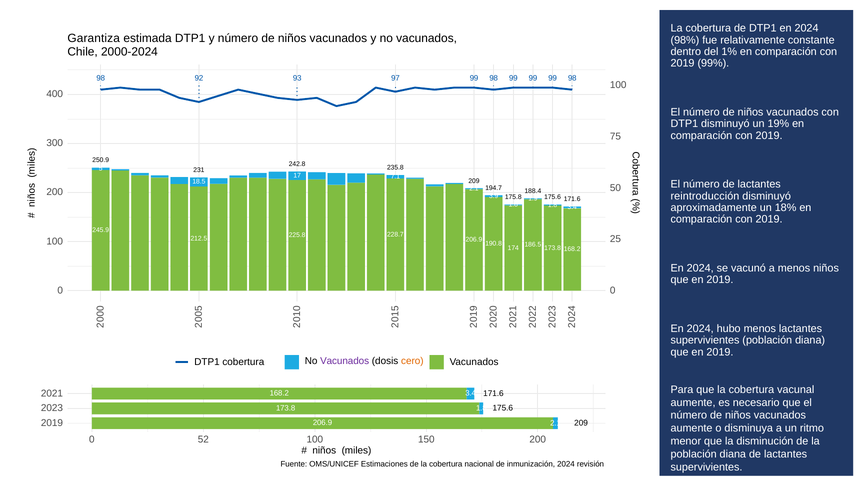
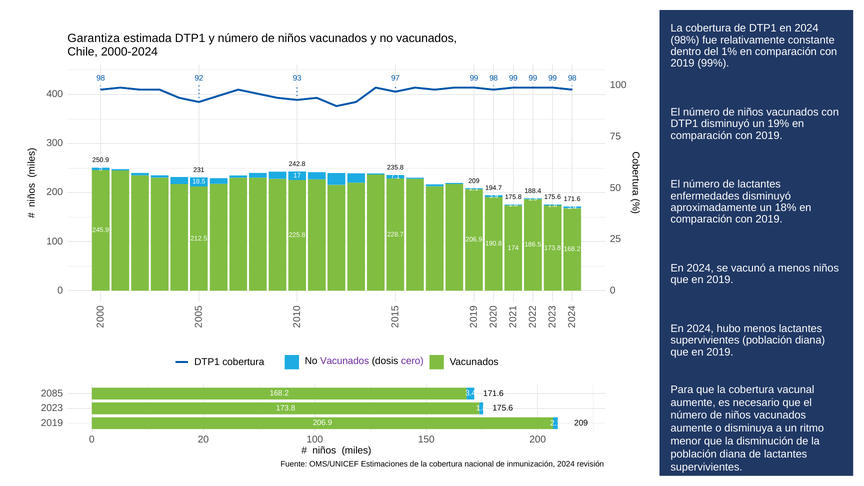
reintroducción: reintroducción -> enfermedades (705, 196)
cero colour: orange -> purple (412, 361)
2021: 2021 -> 2085 (52, 393)
52: 52 -> 20 (203, 440)
